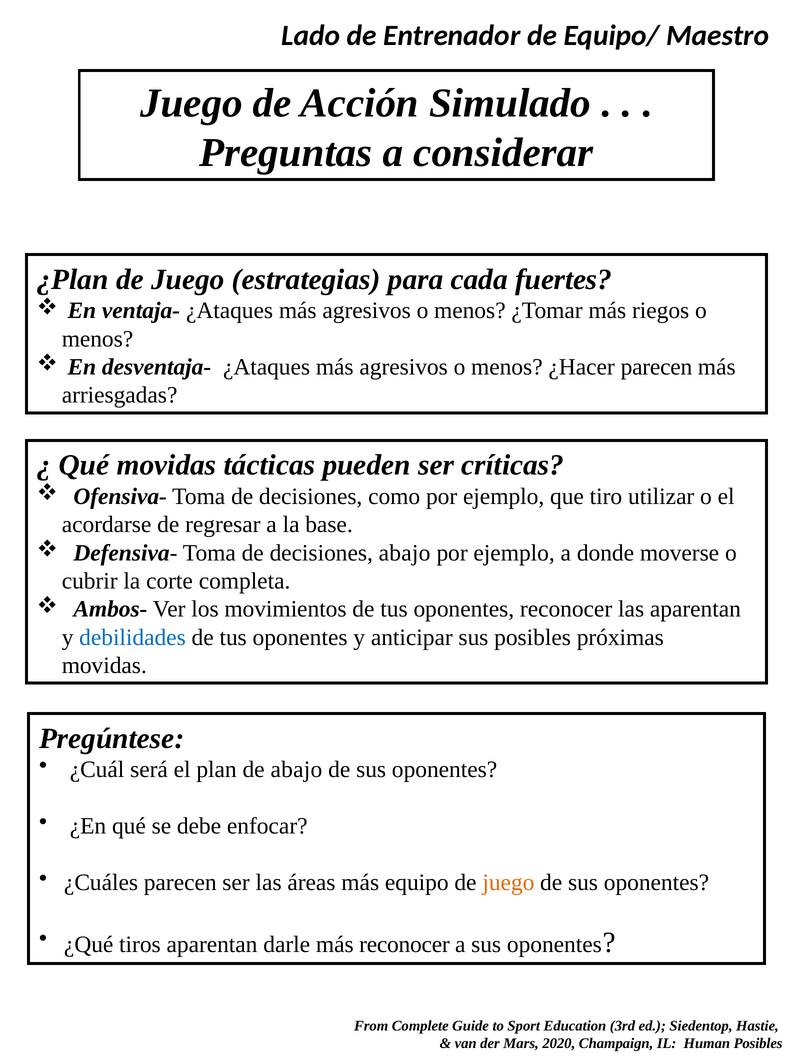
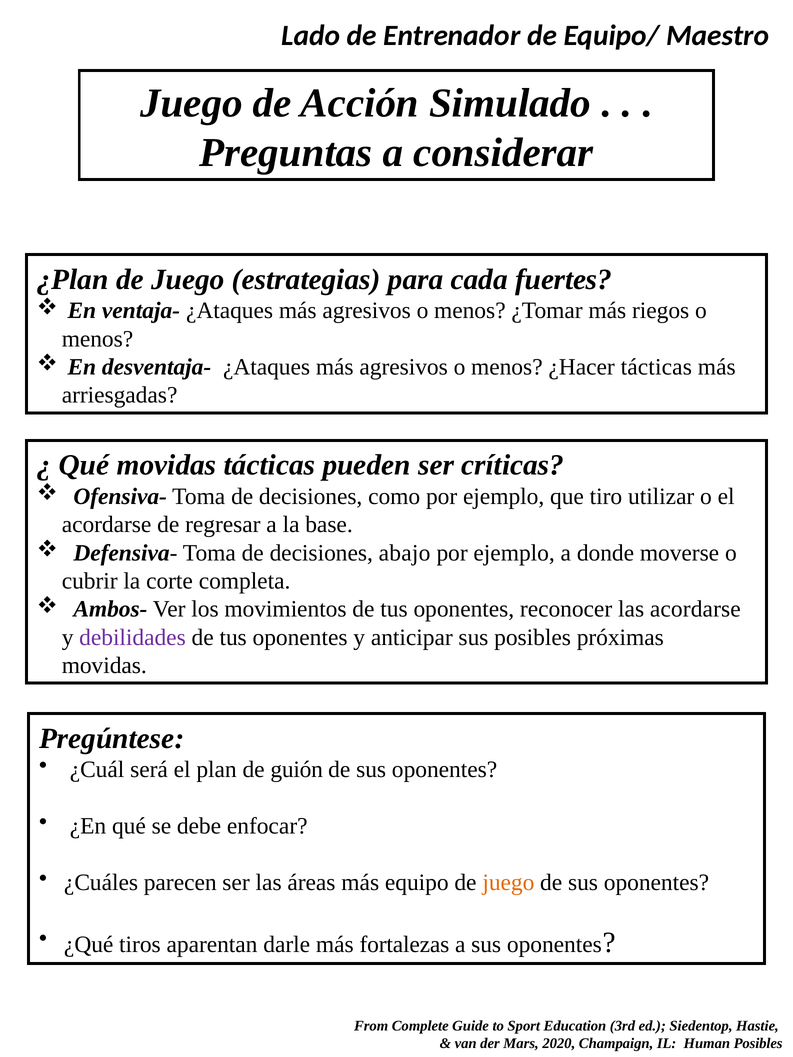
¿Hacer parecen: parecen -> tácticas (656, 367)
las aparentan: aparentan -> acordarse (695, 609)
debilidades colour: blue -> purple (132, 638)
de abajo: abajo -> guión (297, 770)
más reconocer: reconocer -> fortalezas (404, 945)
